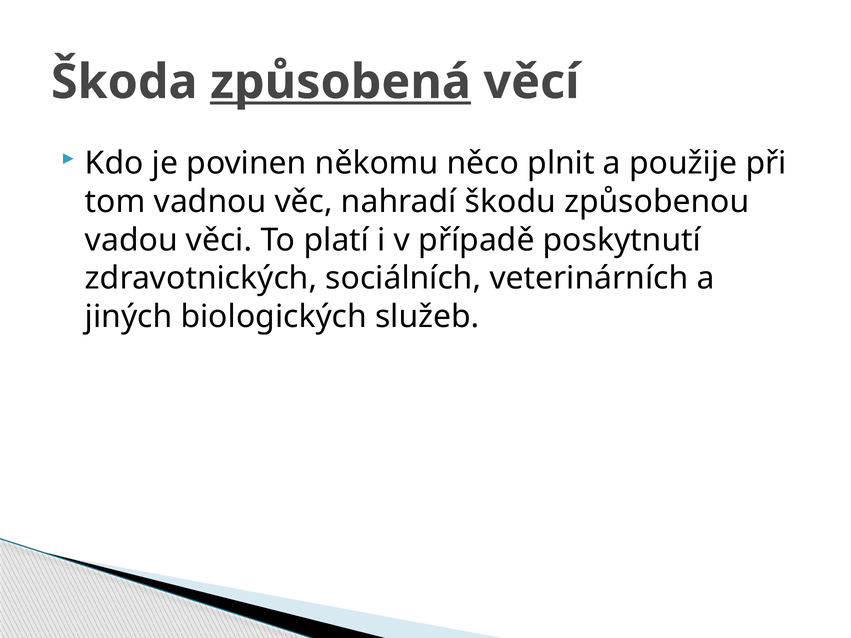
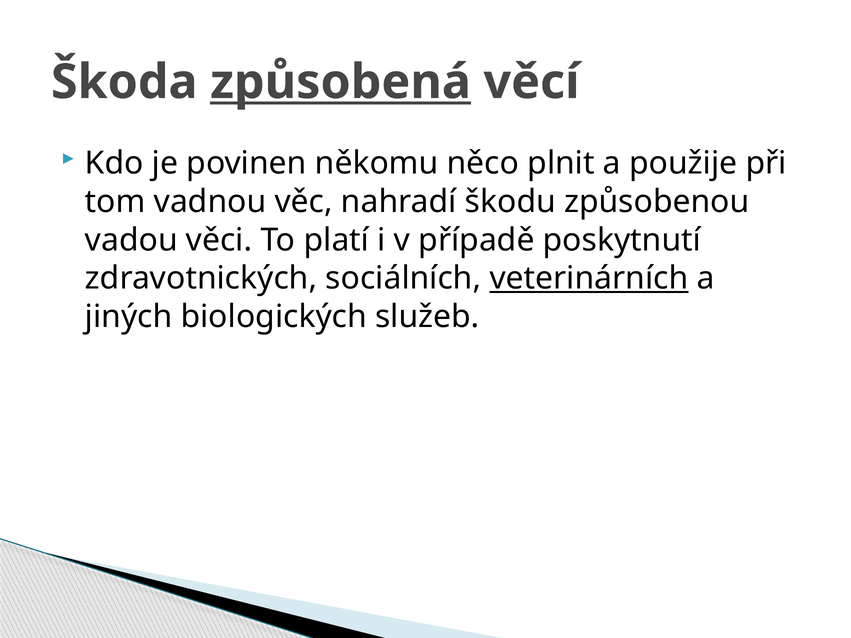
veterinárních underline: none -> present (589, 278)
